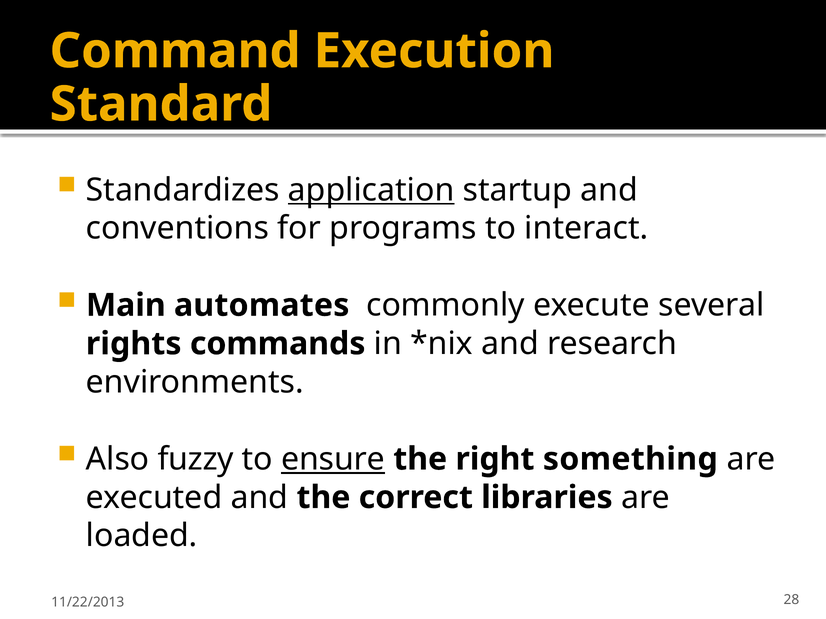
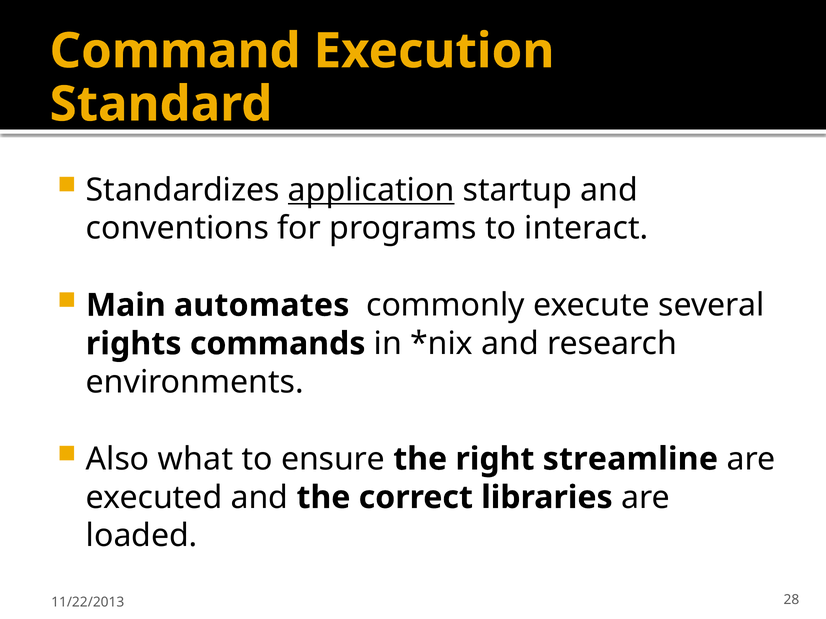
fuzzy: fuzzy -> what (195, 459)
ensure underline: present -> none (333, 459)
something: something -> streamline (630, 459)
